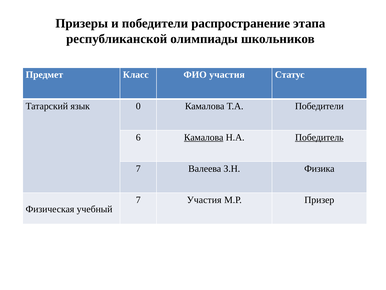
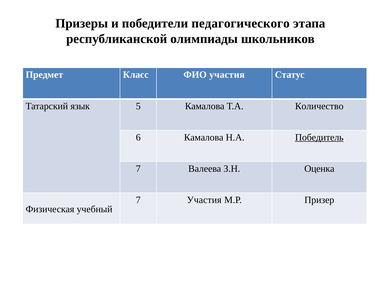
распространение: распространение -> педагогического (241, 23)
0: 0 -> 5 (138, 106)
Т.А Победители: Победители -> Количество (319, 106)
Камалова underline: present -> none (204, 137)
Физика: Физика -> Оценка (319, 168)
